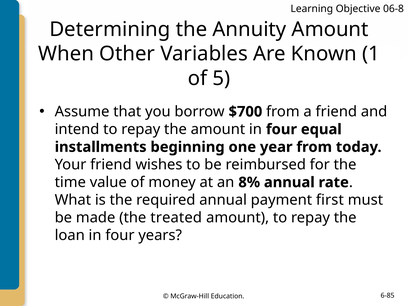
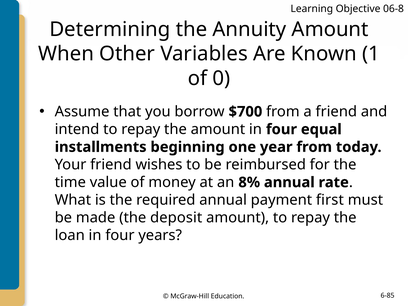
5: 5 -> 0 (221, 78)
treated: treated -> deposit (176, 218)
